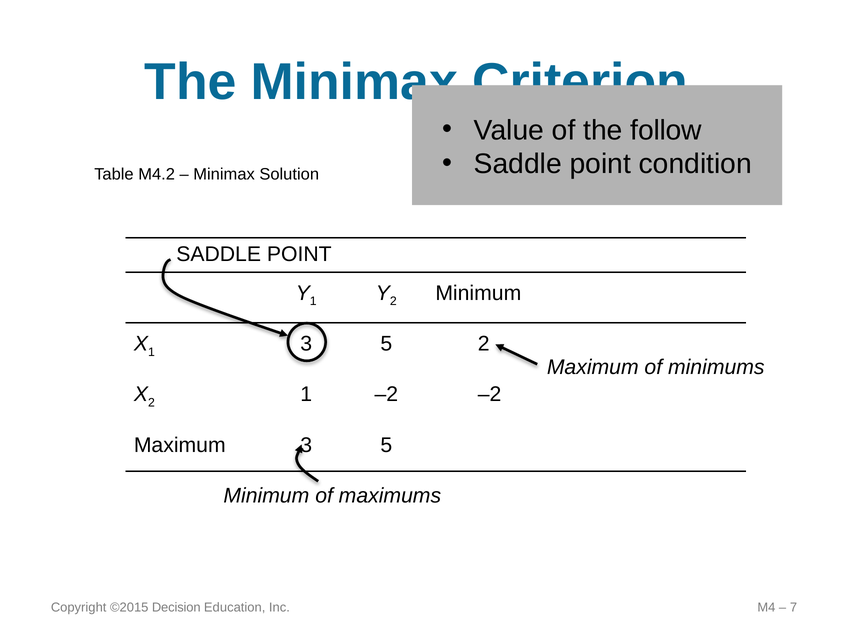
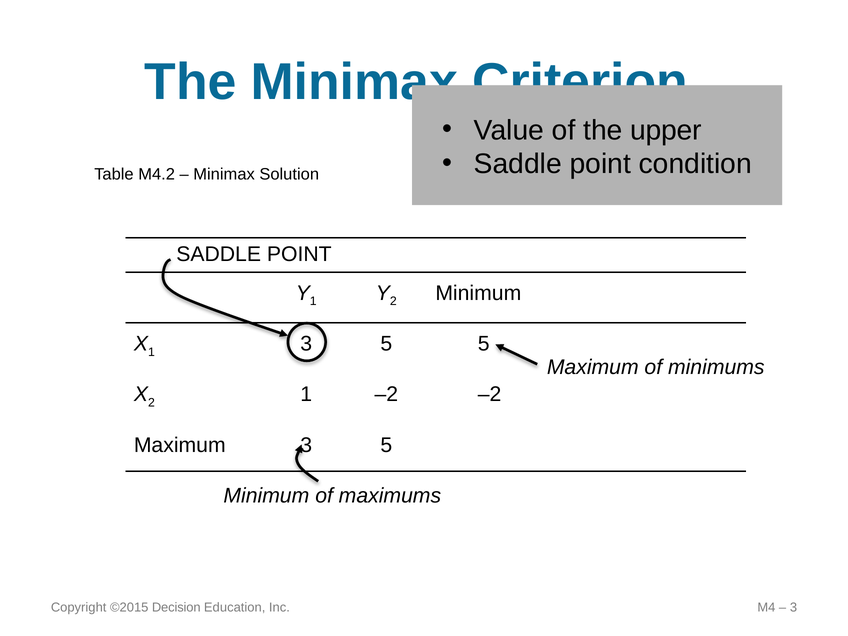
follow: follow -> upper (666, 130)
5 2: 2 -> 5 (484, 344)
7: 7 -> 3 (794, 607)
